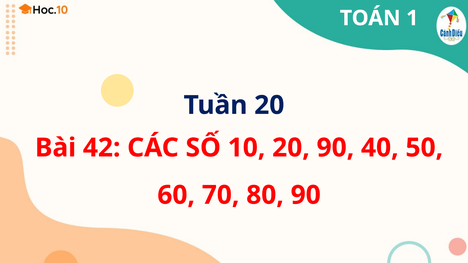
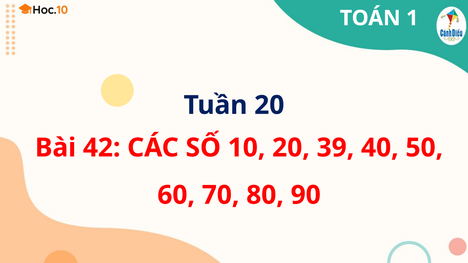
20 90: 90 -> 39 (335, 148)
